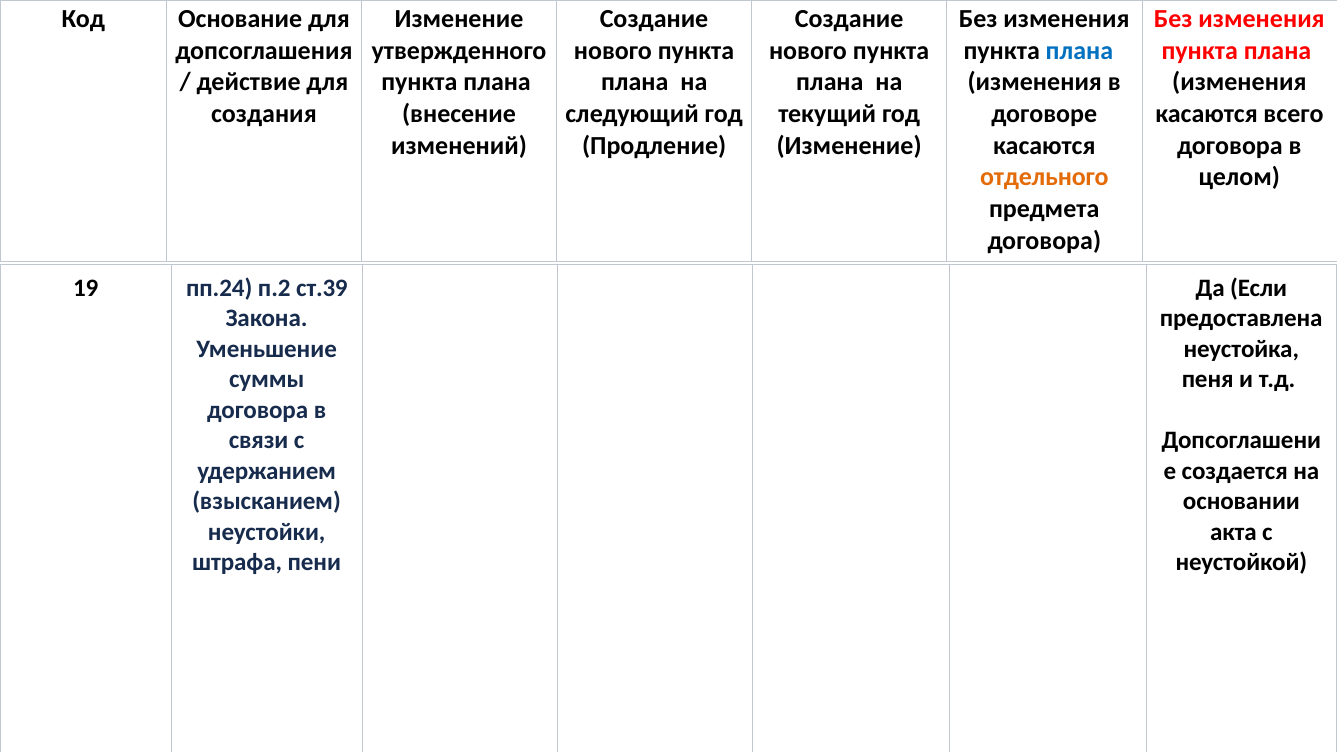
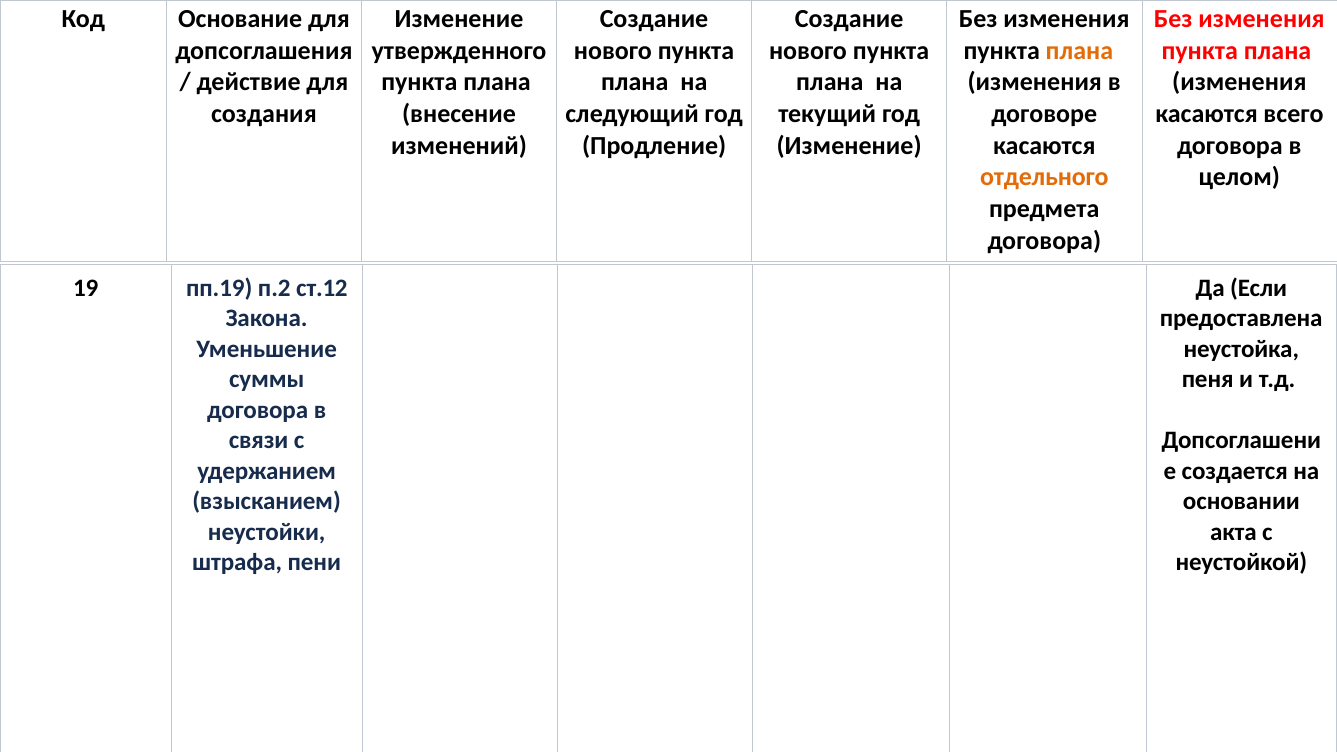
плана colour: blue -> orange (1079, 51)
пп.24: пп.24 -> пп.19 (219, 288)
ст.39: ст.39 -> ст.12 (322, 288)
